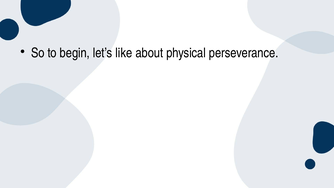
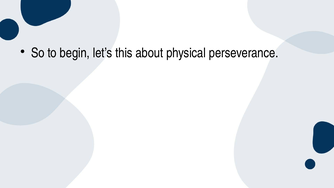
like: like -> this (124, 53)
